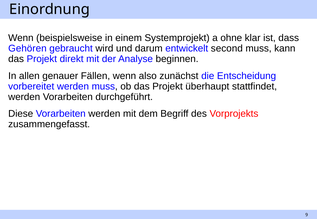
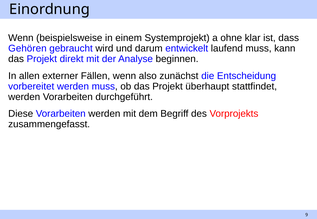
second: second -> laufend (227, 49)
genauer: genauer -> externer (60, 76)
